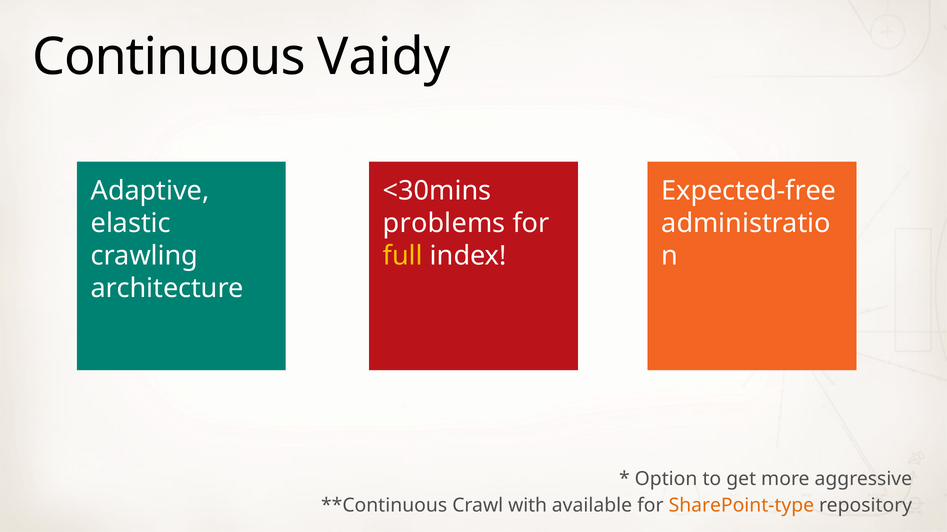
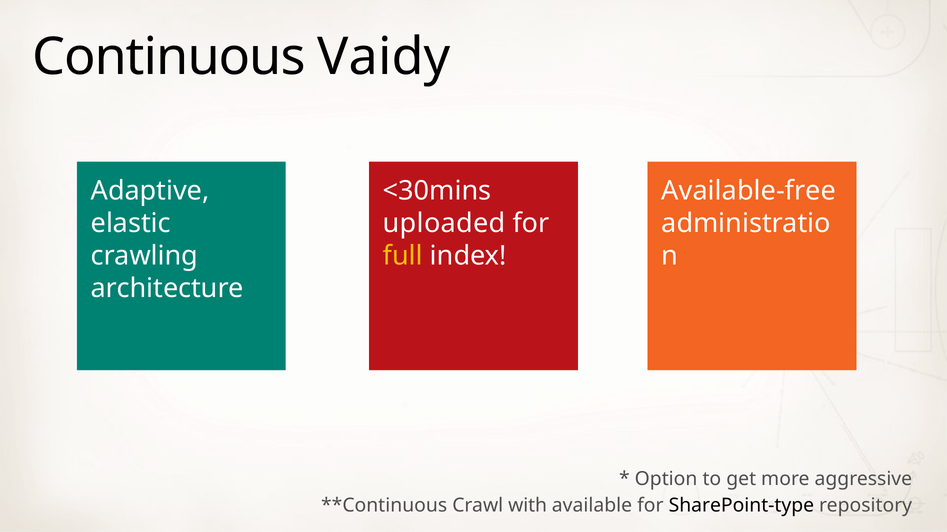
Expected-free: Expected-free -> Available-free (749, 191)
problems: problems -> uploaded (444, 224)
SharePoint-type colour: orange -> black (741, 506)
